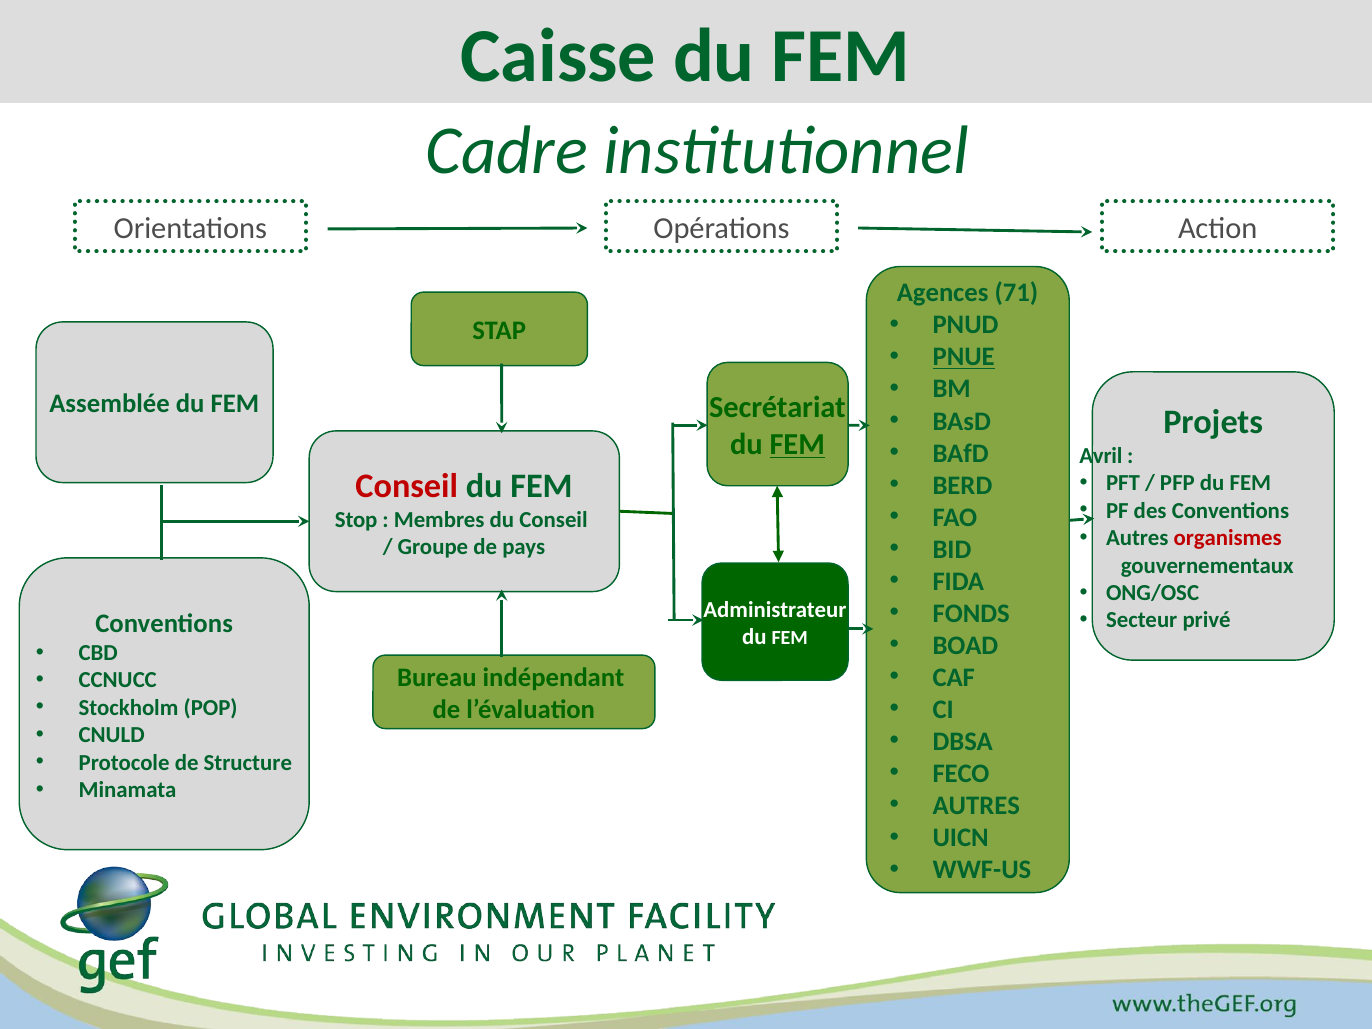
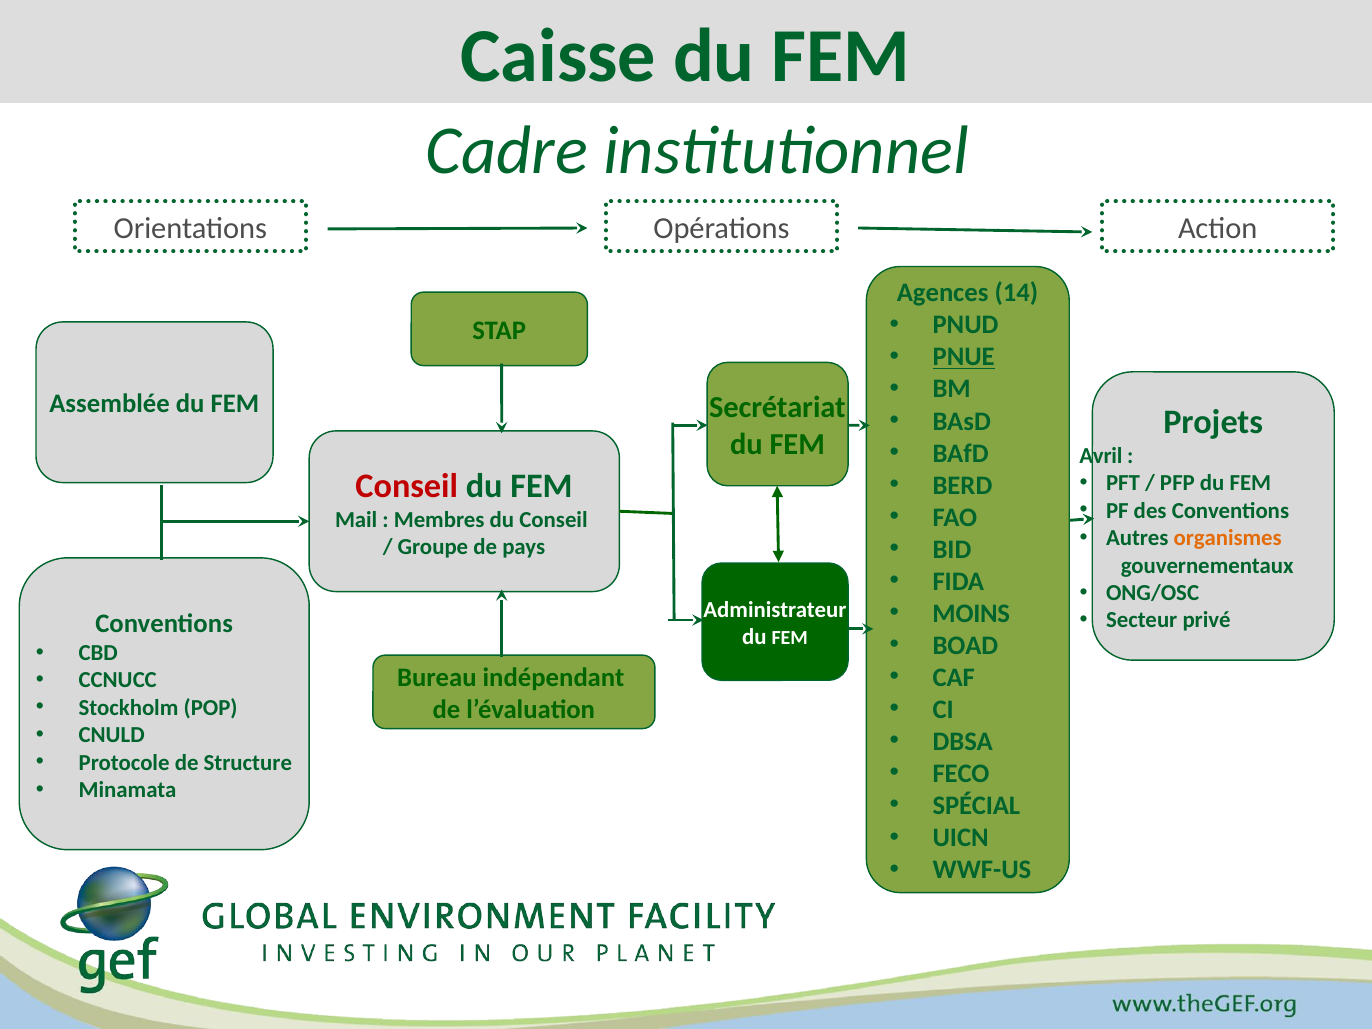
71: 71 -> 14 (1016, 293)
FEM underline: present -> none (797, 444)
Stop: Stop -> Mail (356, 520)
organismes colour: red -> orange (1228, 538)
FONDS: FONDS -> MOINS (971, 613)
AUTRES: AUTRES -> SPÉCIAL (976, 806)
